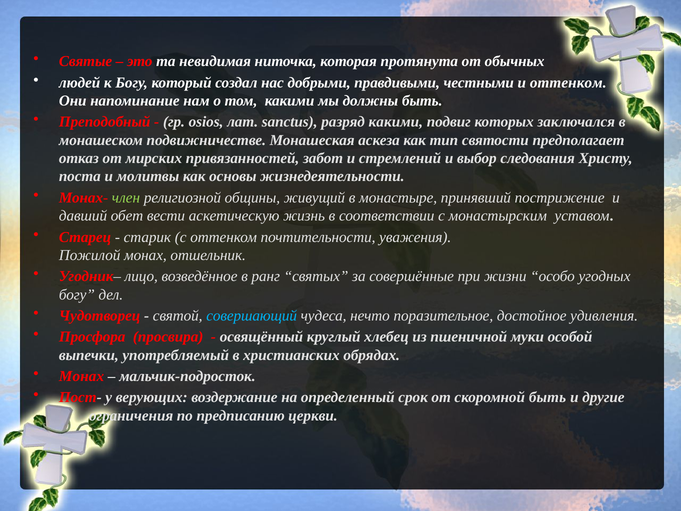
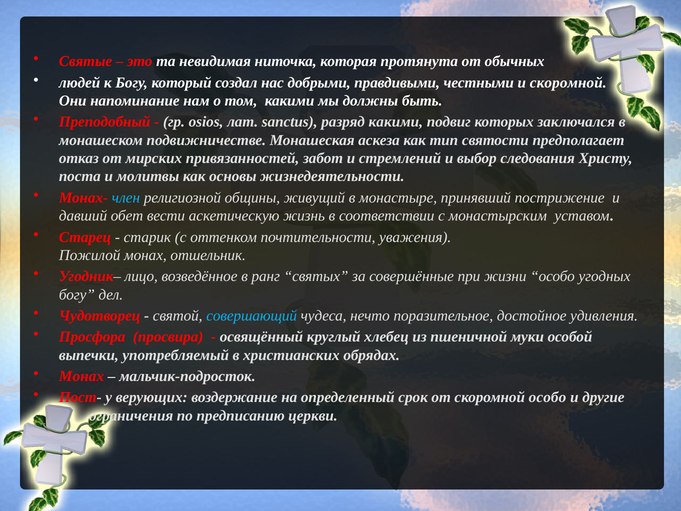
и оттенком: оттенком -> скоромной (568, 83)
член colour: light green -> light blue (126, 198)
скоромной быть: быть -> особо (547, 397)
